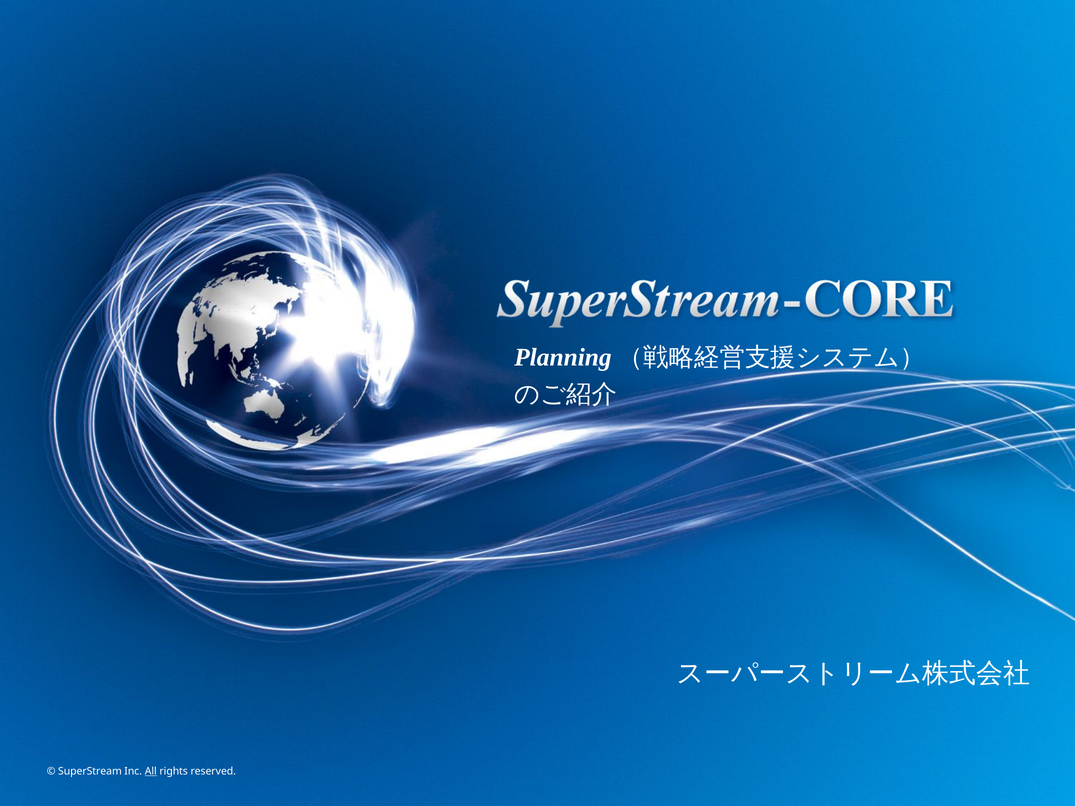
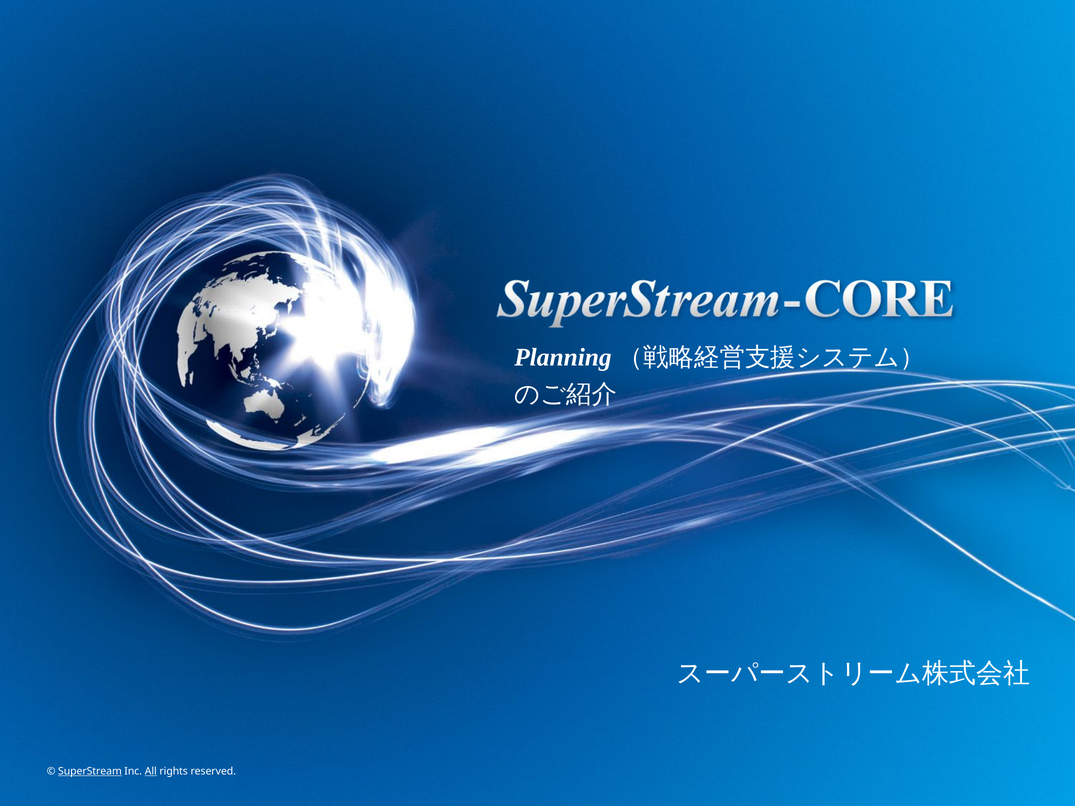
SuperStream underline: none -> present (90, 772)
